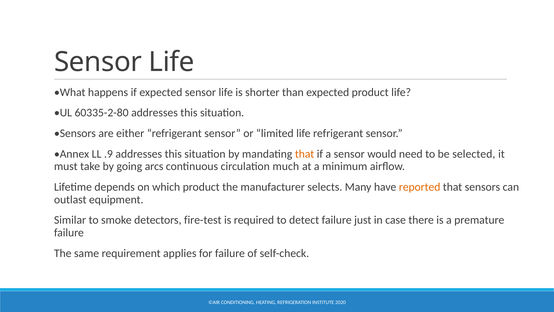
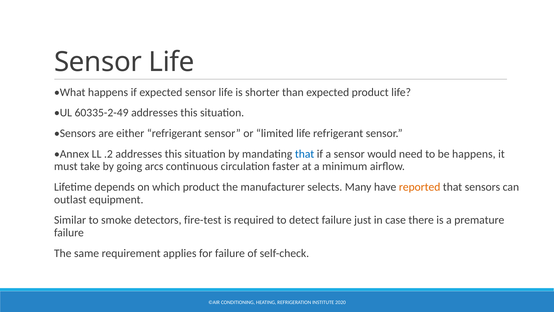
60335-2-80: 60335-2-80 -> 60335-2-49 (102, 113)
.9: .9 -> .2 (108, 154)
that colour: orange -> blue (305, 154)
be selected: selected -> happens (474, 154)
much: much -> faster (286, 166)
